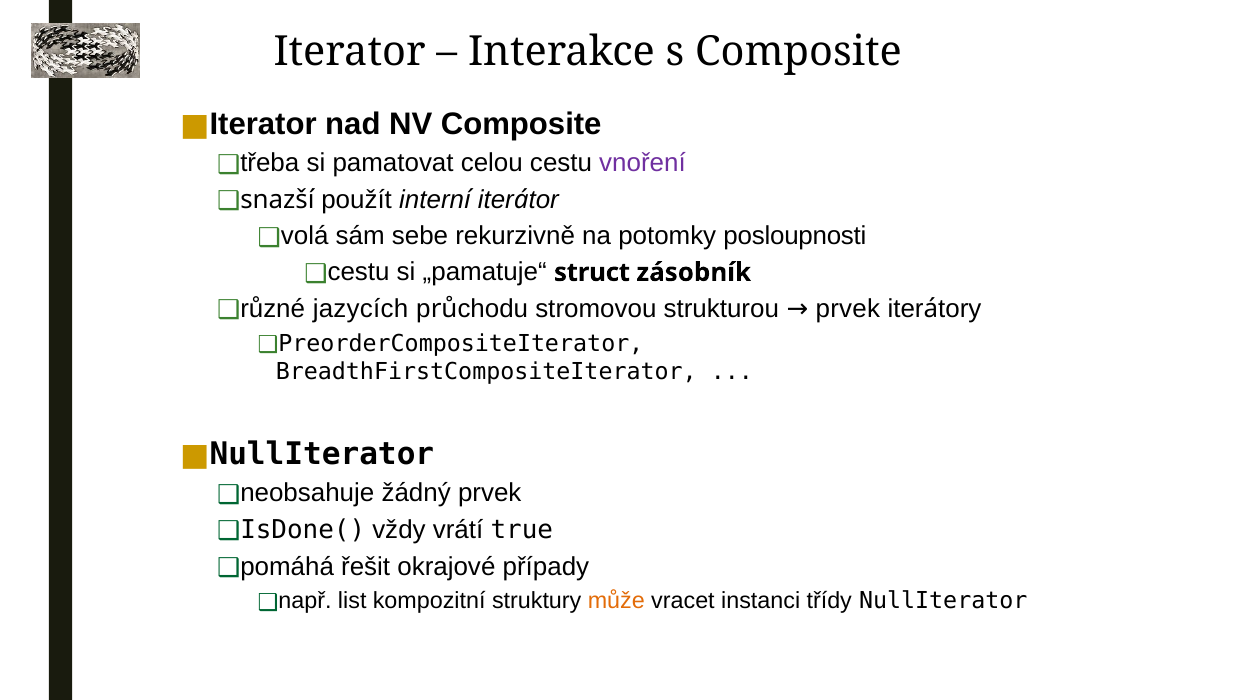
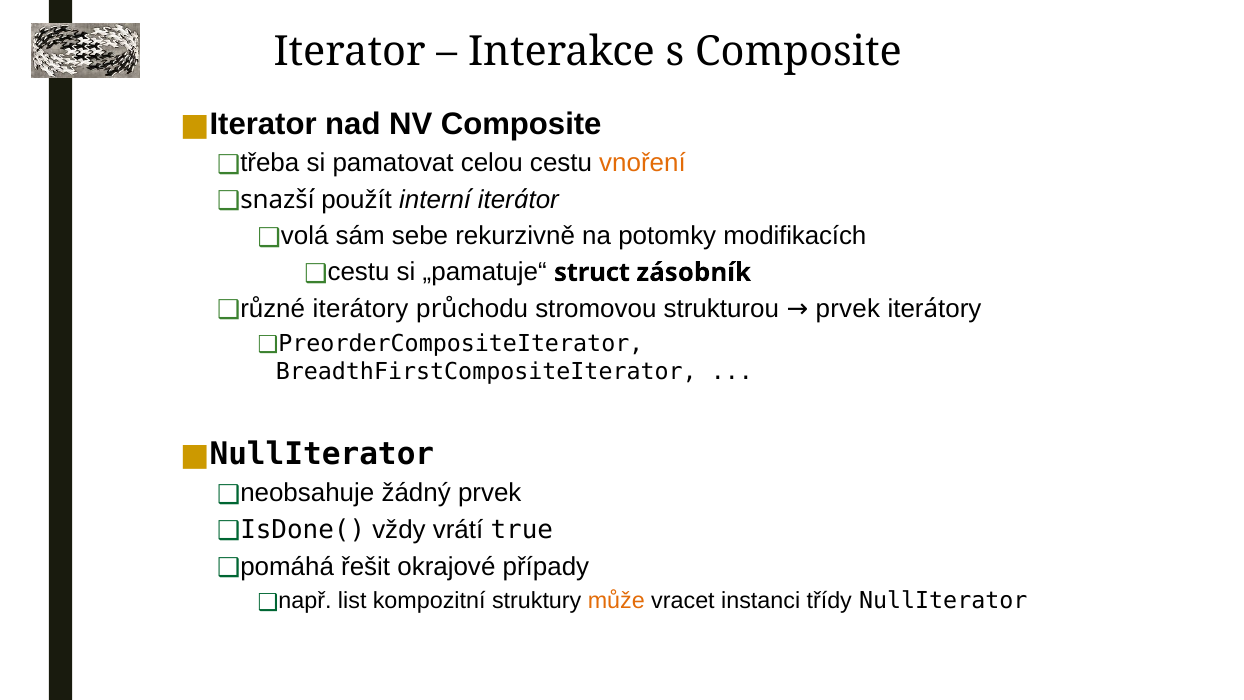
vnoření colour: purple -> orange (643, 163)
posloupnosti: posloupnosti -> modifikacích (795, 236)
jazycích: jazycích -> iterátory (360, 309)
